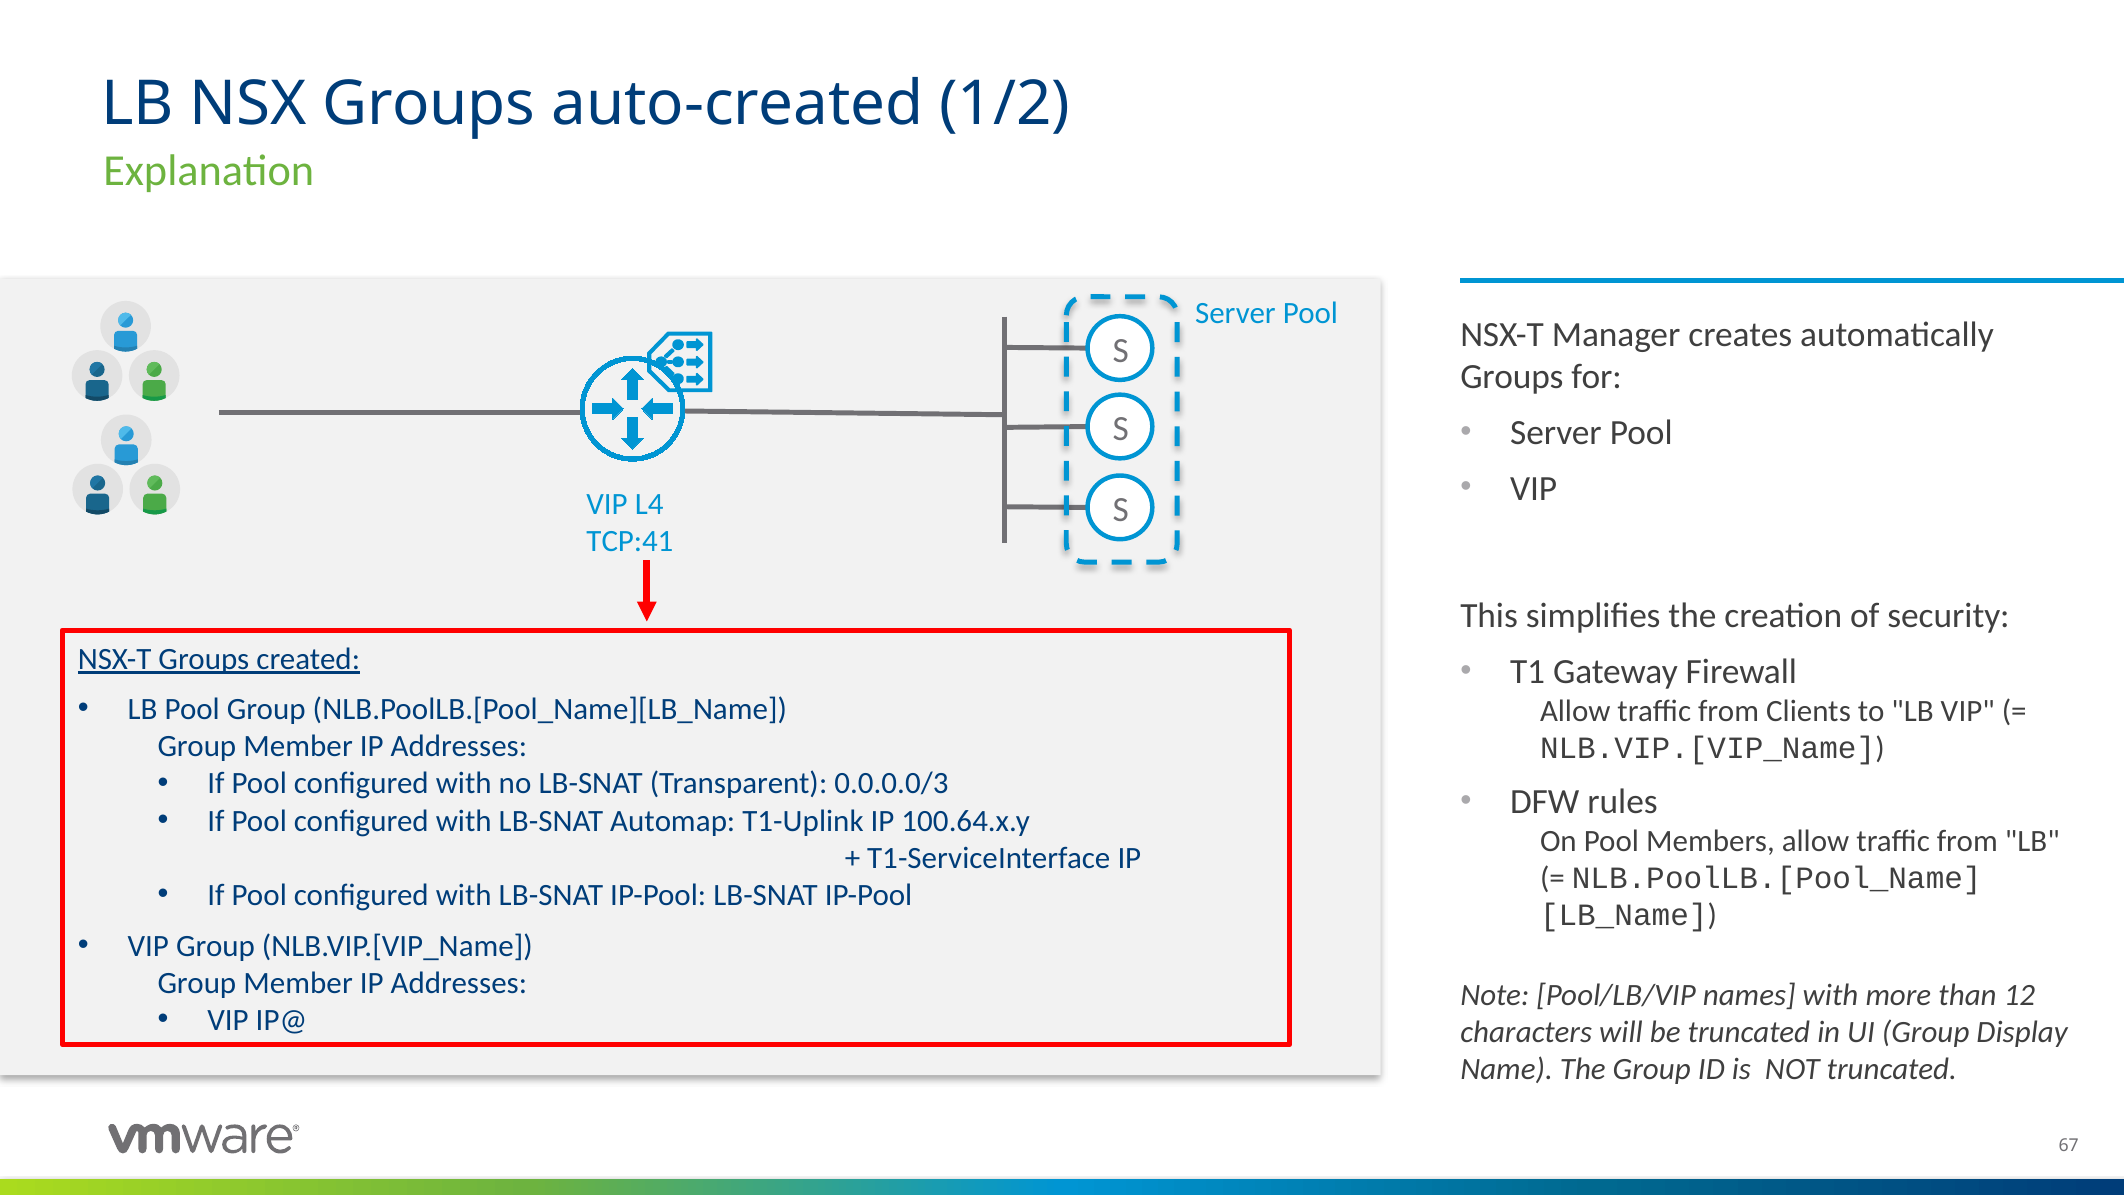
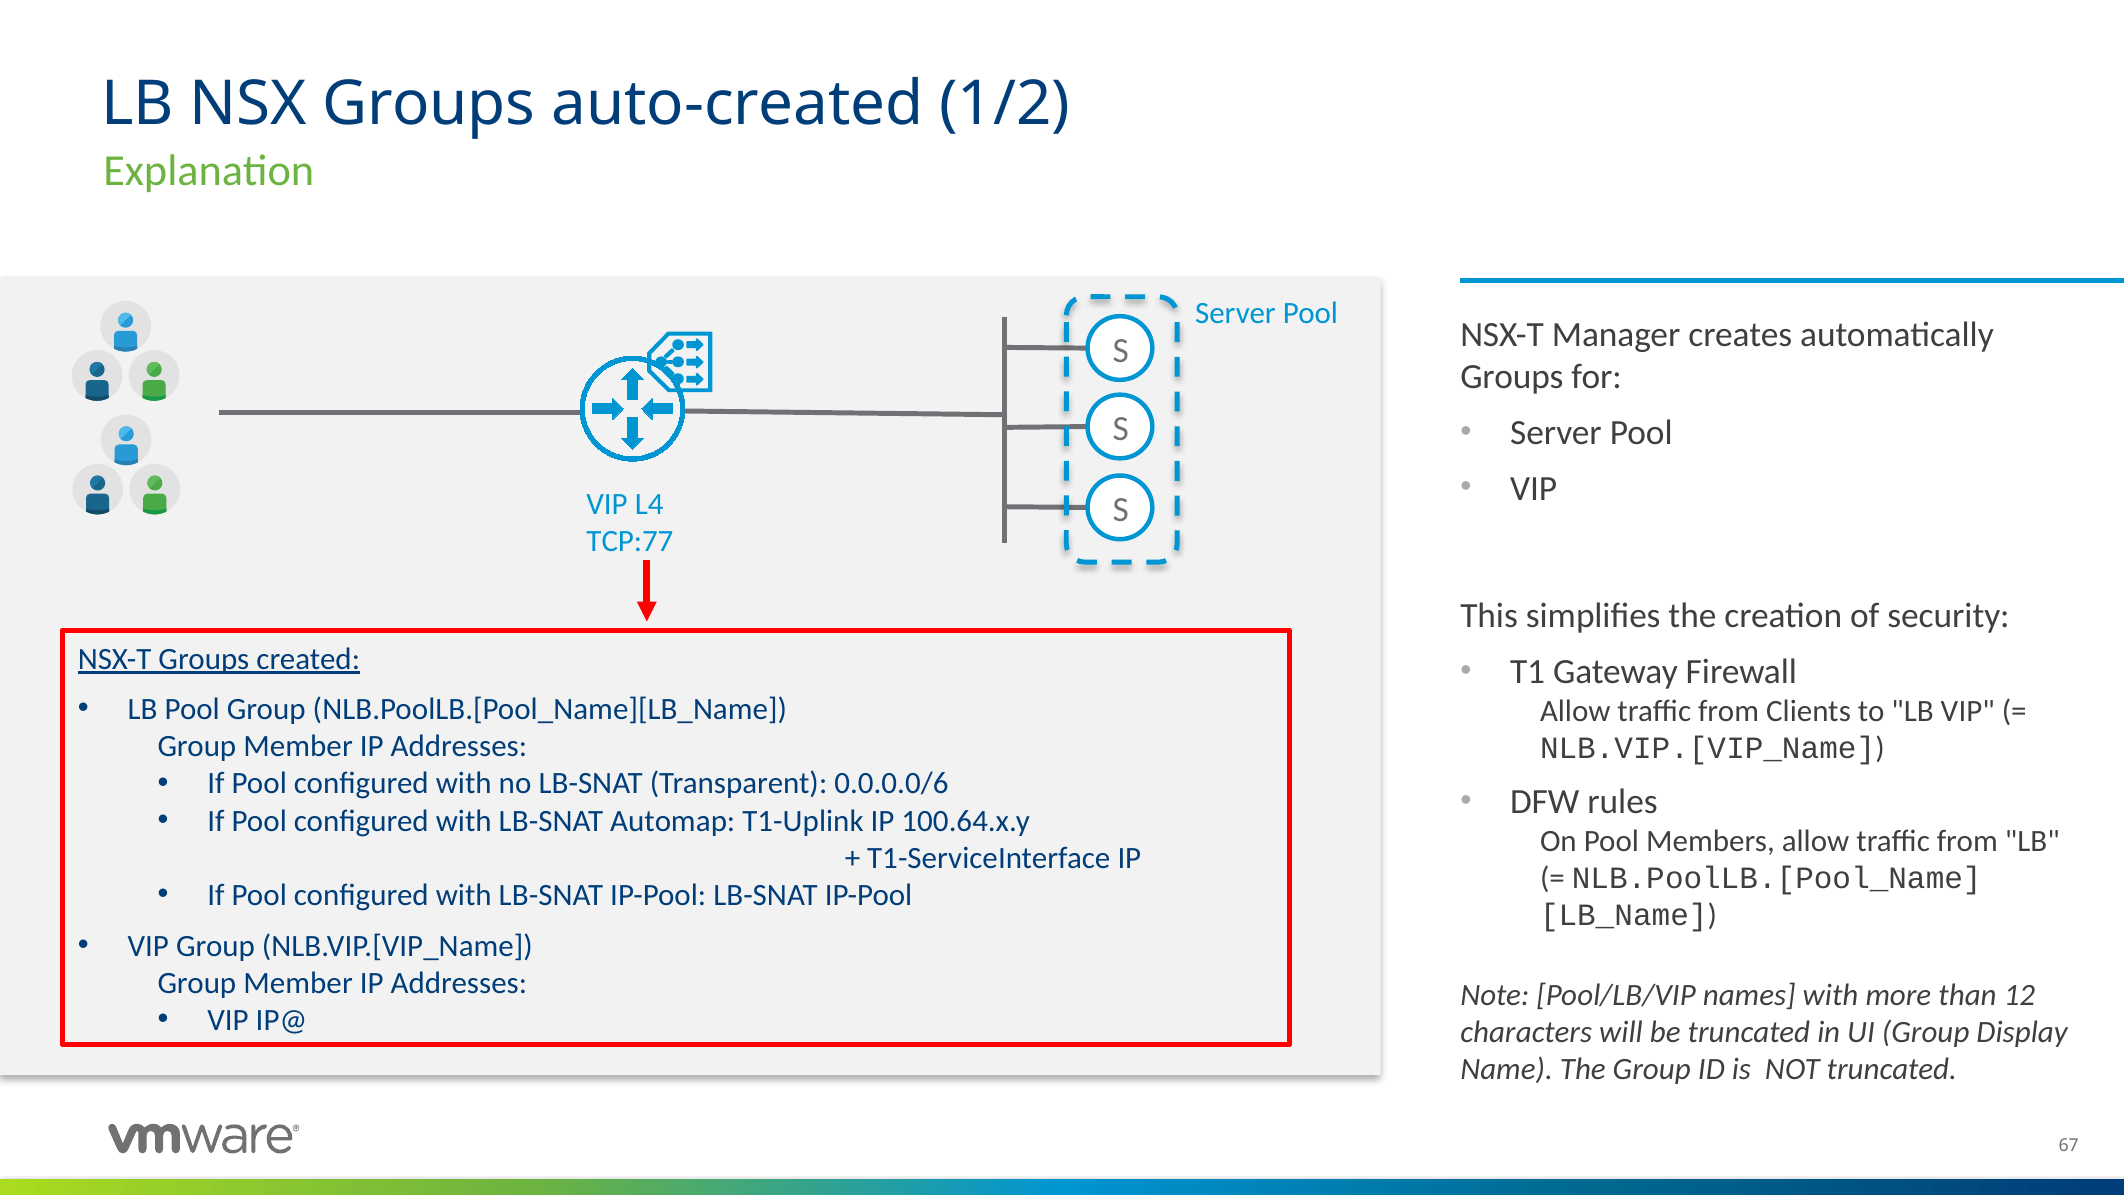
TCP:41: TCP:41 -> TCP:77 (630, 541)
0.0.0.0/3: 0.0.0.0/3 -> 0.0.0.0/6 (891, 784)
